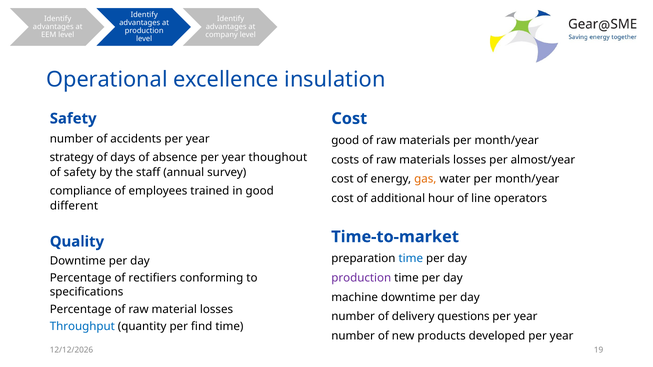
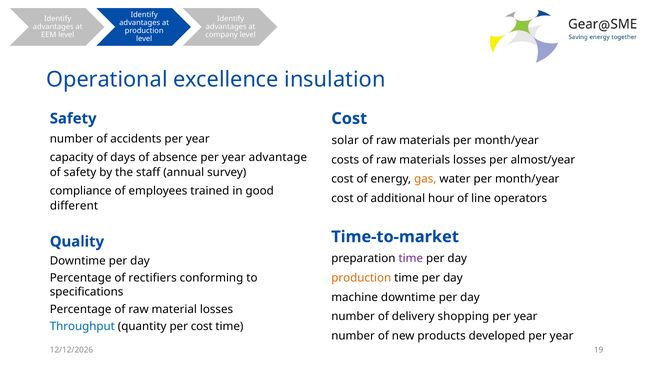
good: good -> solar (345, 141)
strategy: strategy -> capacity (72, 158)
thoughout: thoughout -> advantage (278, 158)
time colour: blue -> purple (411, 259)
production colour: purple -> orange (361, 278)
questions: questions -> shopping (463, 317)
per find: find -> cost (202, 327)
